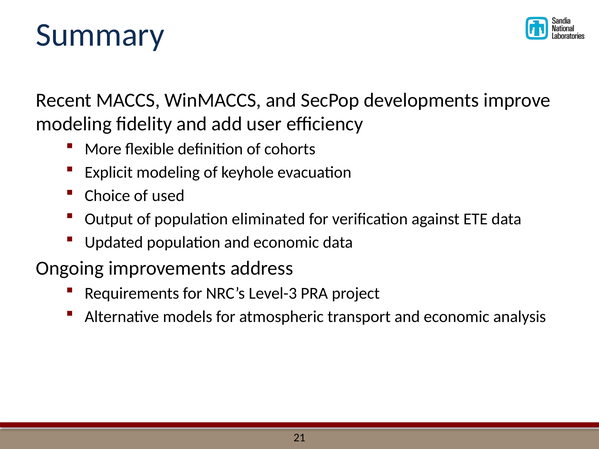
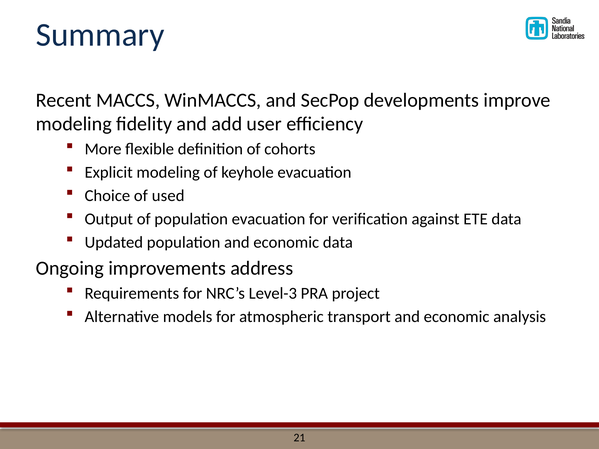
population eliminated: eliminated -> evacuation (269, 219)
